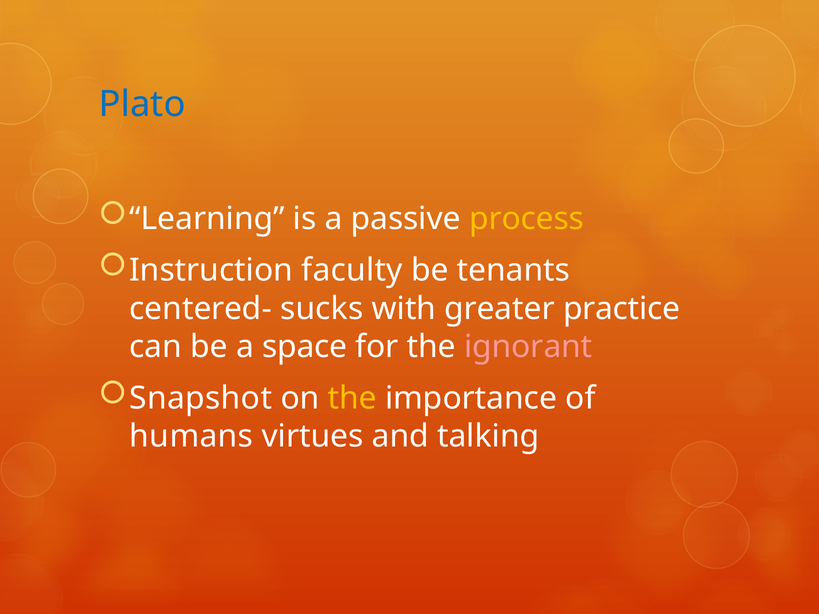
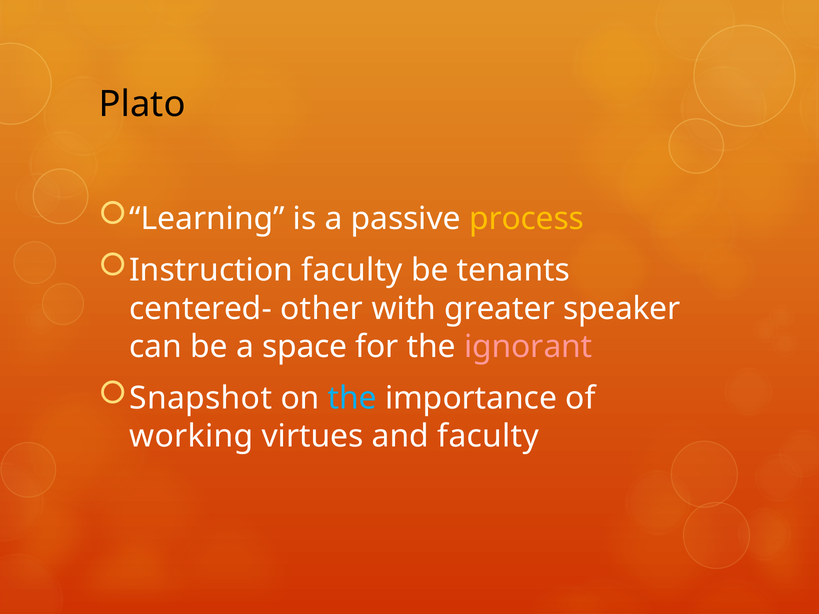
Plato colour: blue -> black (142, 104)
sucks: sucks -> other (322, 309)
practice: practice -> speaker (622, 309)
the colour: yellow -> light blue (352, 398)
humans: humans -> working (191, 437)
and talking: talking -> faculty (488, 437)
